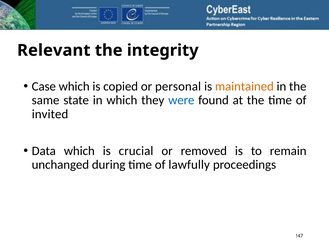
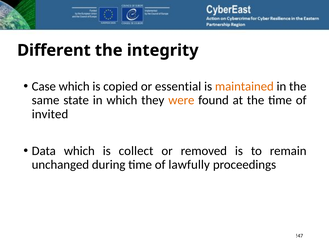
Relevant: Relevant -> Different (54, 50)
personal: personal -> essential (178, 86)
were colour: blue -> orange (181, 100)
crucial: crucial -> collect (136, 151)
